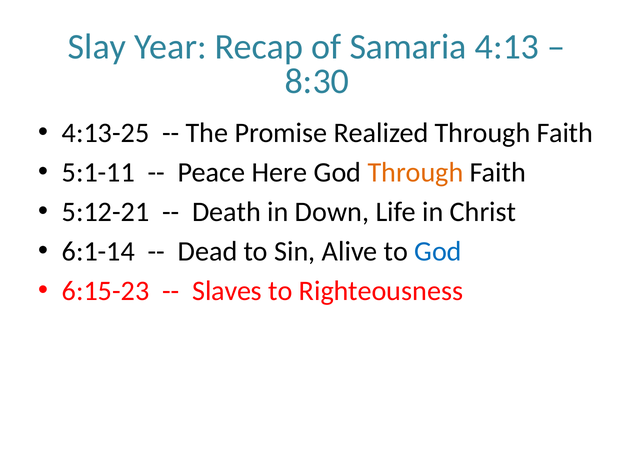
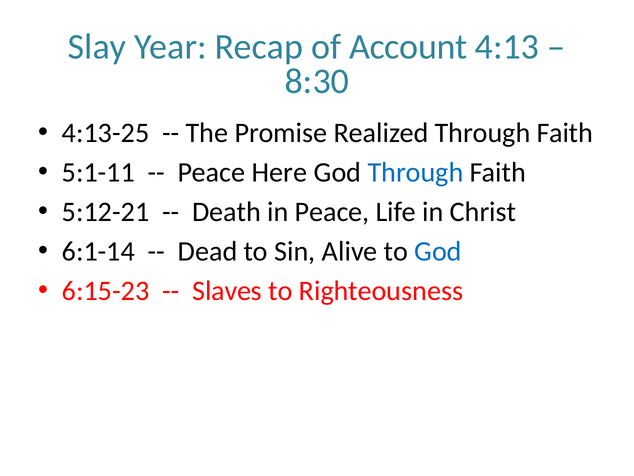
Samaria: Samaria -> Account (408, 47)
Through colour: orange -> blue (415, 172)
in Down: Down -> Peace (332, 212)
